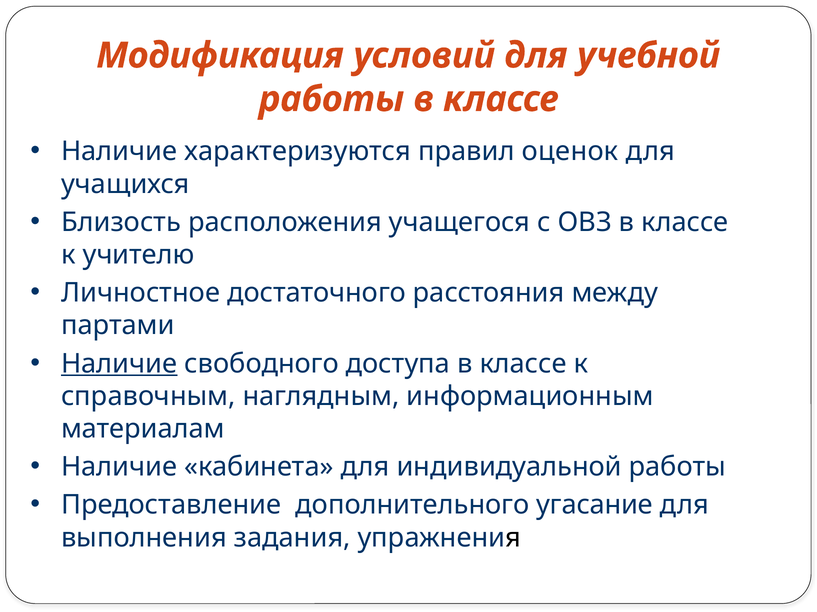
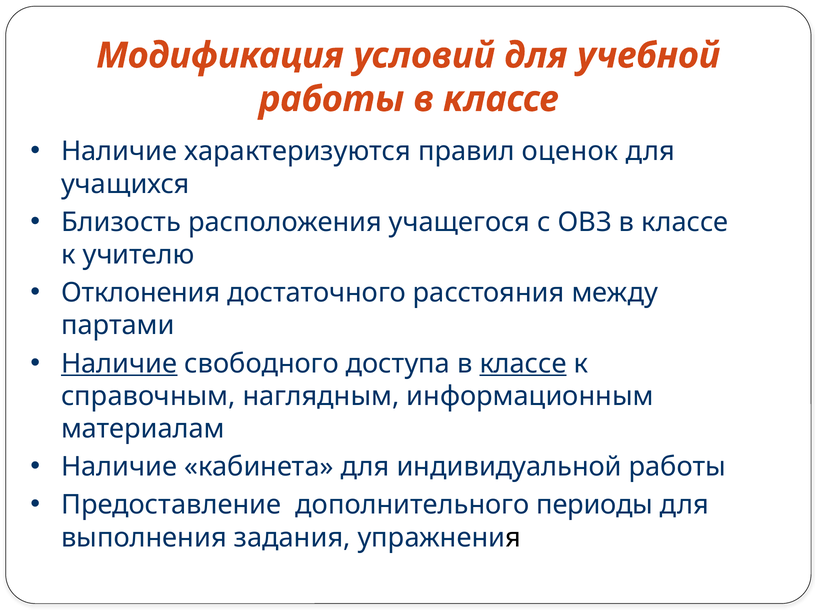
Личностное: Личностное -> Отклонения (141, 293)
классе underline: none -> present (523, 364)
угасание: угасание -> периоды (595, 506)
